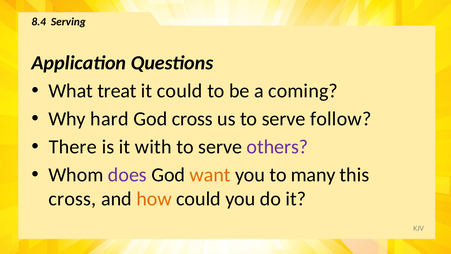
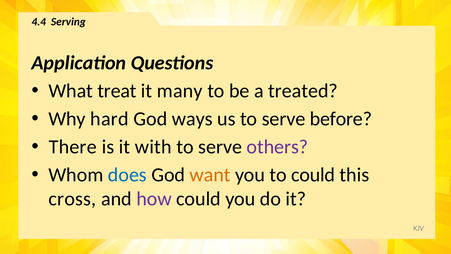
8.4: 8.4 -> 4.4 (39, 22)
it could: could -> many (180, 91)
coming: coming -> treated (303, 91)
God cross: cross -> ways (192, 119)
follow: follow -> before (341, 119)
does colour: purple -> blue (127, 175)
to many: many -> could (313, 175)
how colour: orange -> purple (154, 199)
